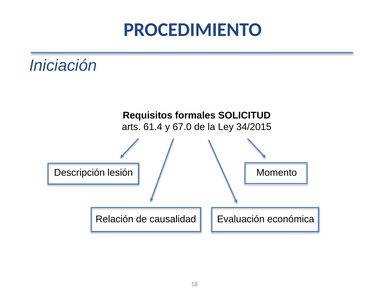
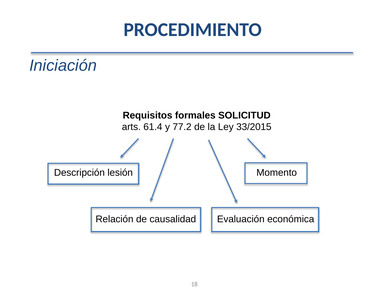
67.0: 67.0 -> 77.2 (182, 127)
34/2015: 34/2015 -> 33/2015 (254, 127)
